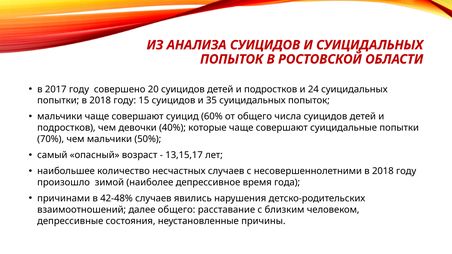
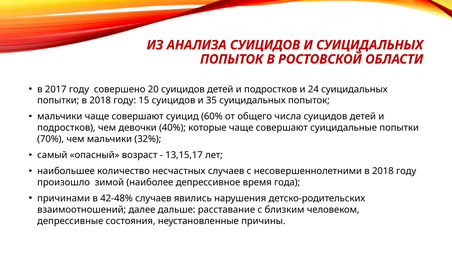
50%: 50% -> 32% (148, 139)
далее общего: общего -> дальше (177, 210)
